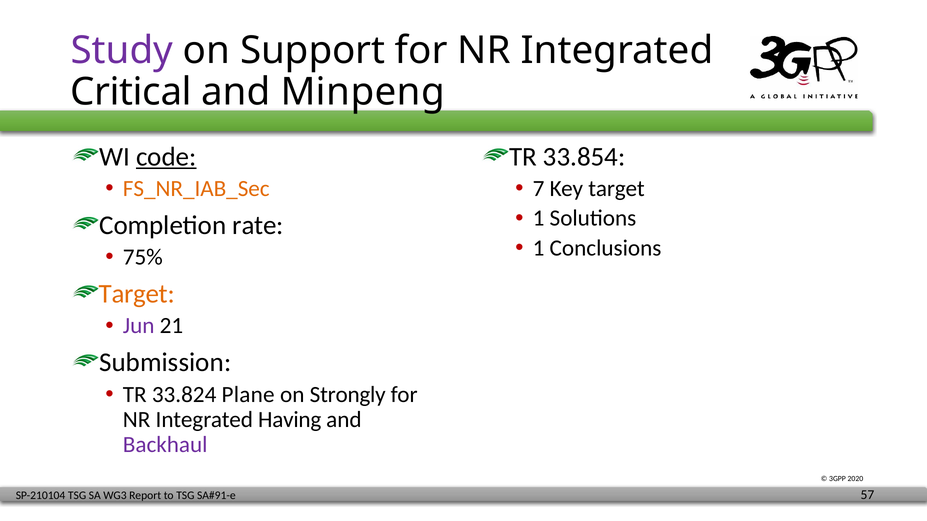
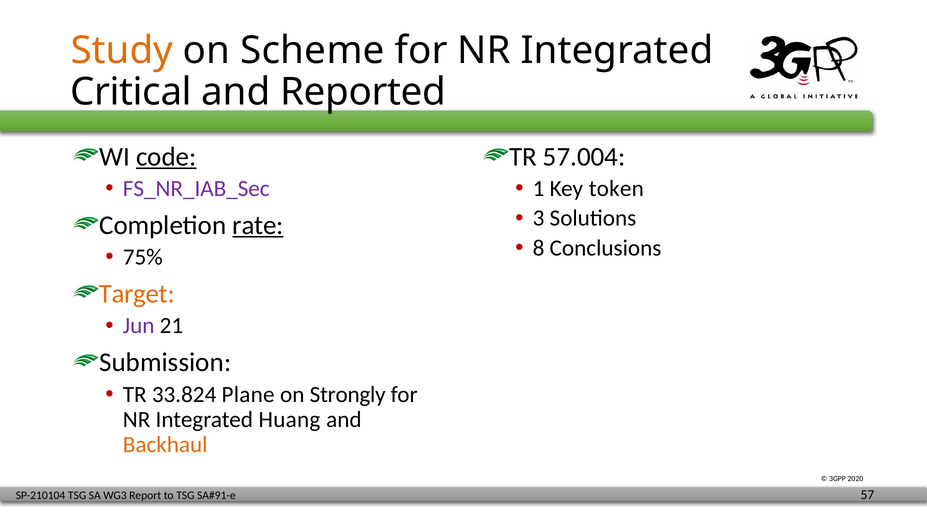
Study colour: purple -> orange (122, 50)
Support: Support -> Scheme (312, 50)
Minpeng: Minpeng -> Reported (363, 92)
33.854: 33.854 -> 57.004 (584, 157)
FS_NR_IAB_Sec colour: orange -> purple (196, 189)
7: 7 -> 1 (539, 189)
Key target: target -> token (616, 189)
1: 1 -> 3 (539, 219)
rate underline: none -> present (258, 225)
1: 1 -> 8 (539, 248)
Having: Having -> Huang (289, 420)
Backhaul colour: purple -> orange (165, 445)
